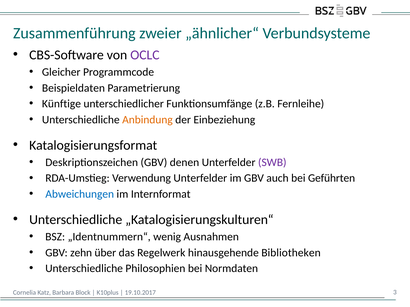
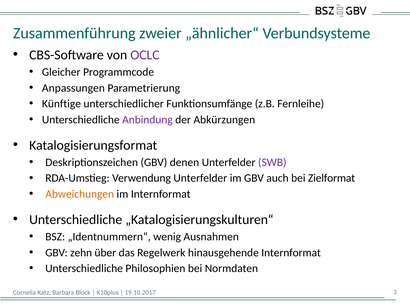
Beispieldaten: Beispieldaten -> Anpassungen (73, 88)
Anbindung colour: orange -> purple (147, 120)
Einbeziehung: Einbeziehung -> Abkürzungen (224, 120)
Geführten: Geführten -> Zielformat (332, 179)
Abweichungen colour: blue -> orange (80, 194)
hinausgehende Bibliotheken: Bibliotheken -> Internformat (291, 253)
